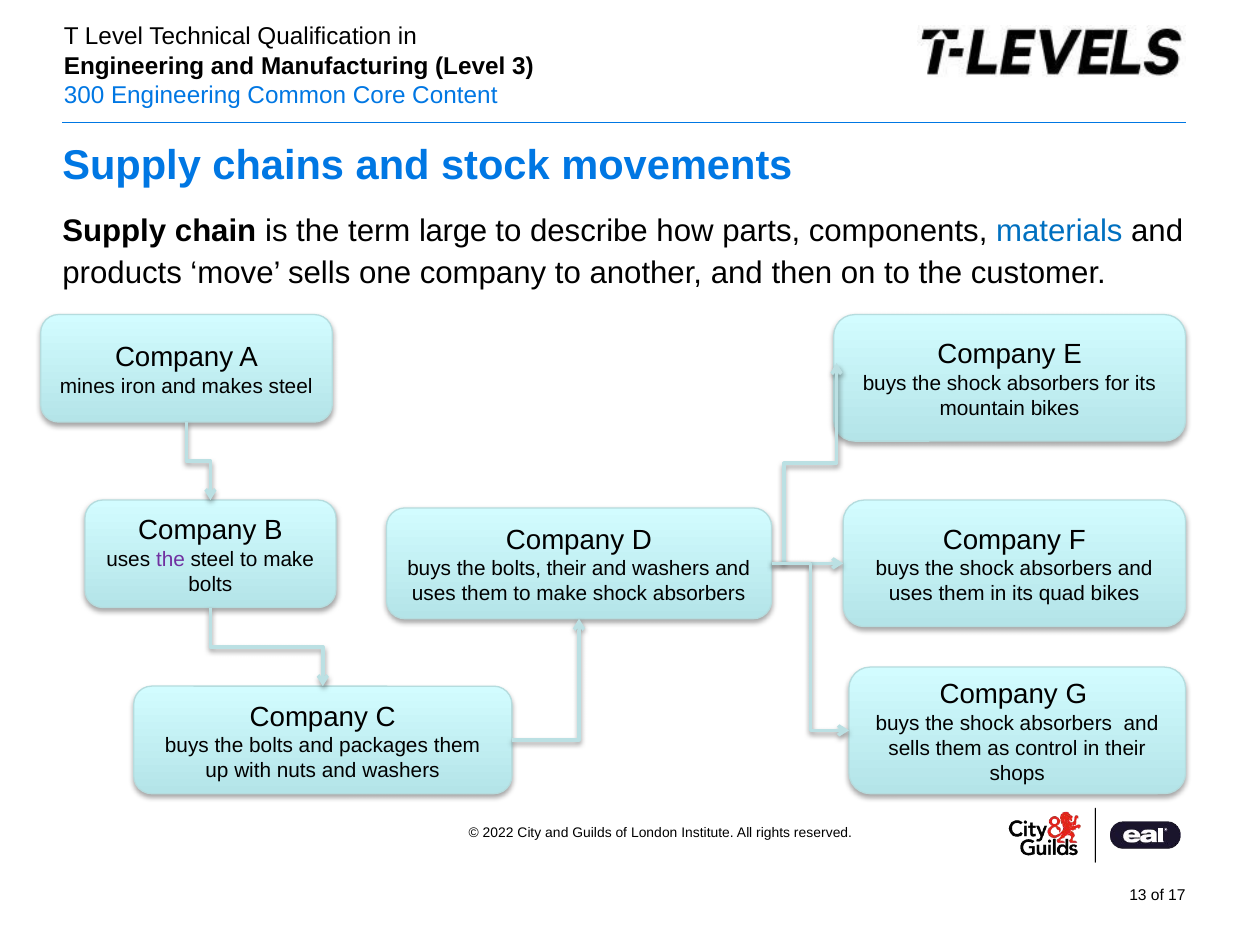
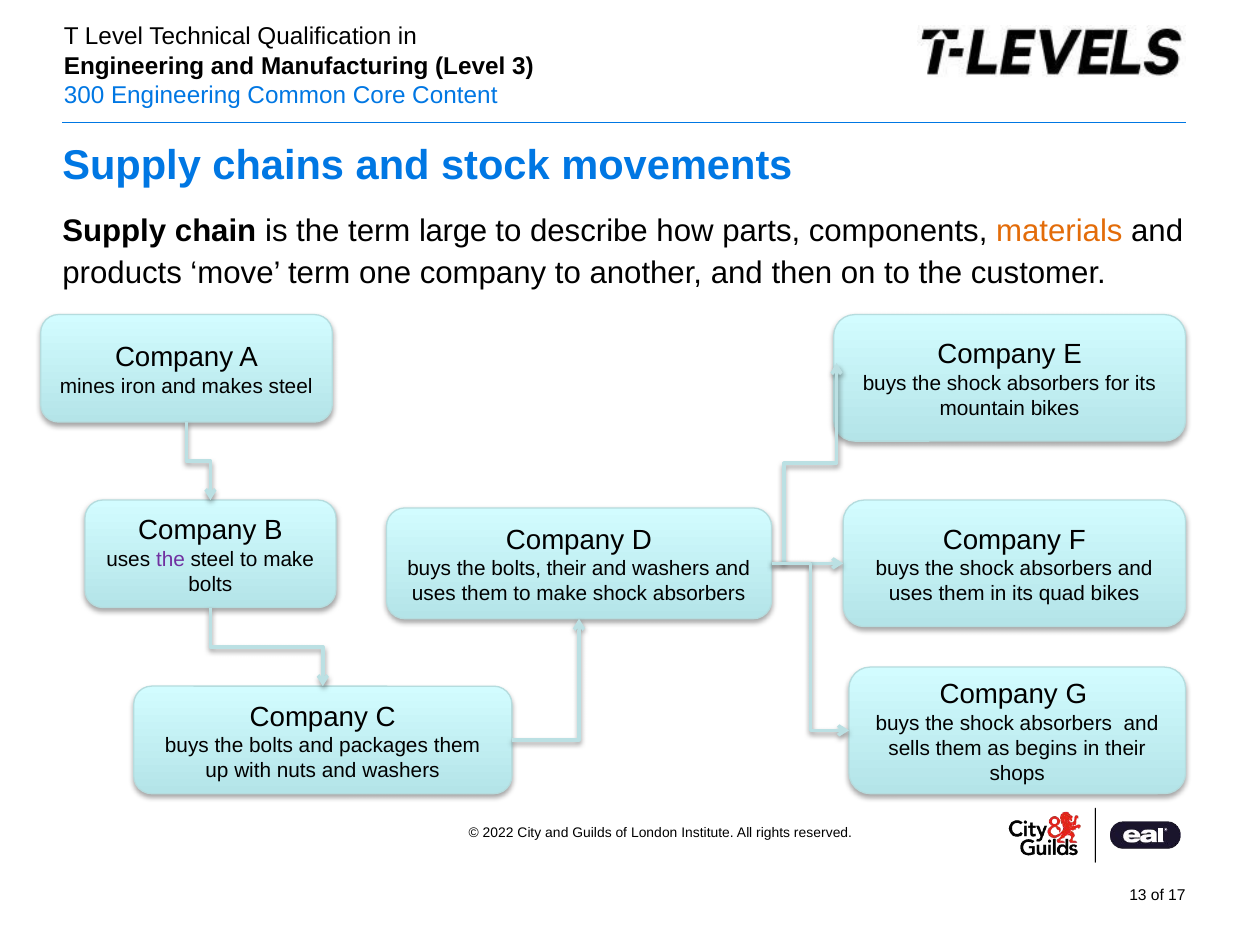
materials colour: blue -> orange (1059, 231)
move sells: sells -> term (319, 273)
control: control -> begins (1046, 748)
